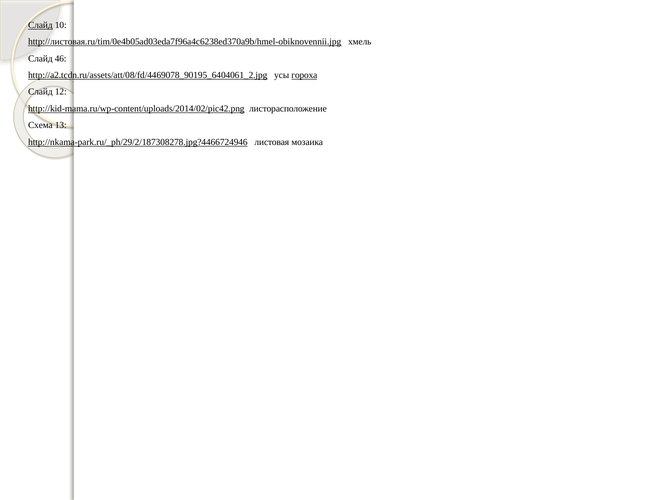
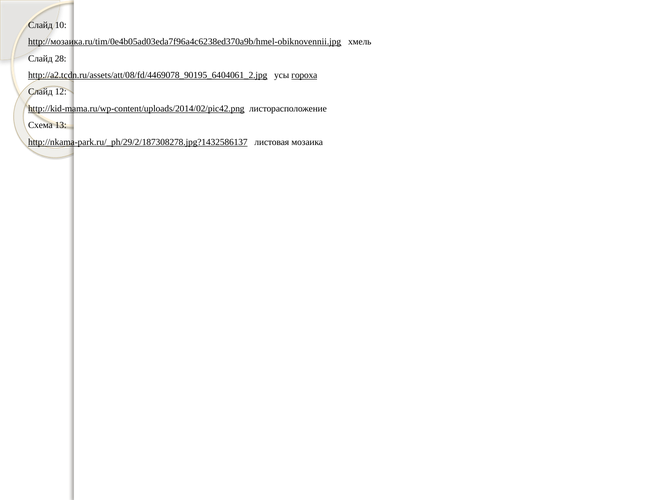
Слайд underline: present -> none (40, 25)
http://листовая.ru/tim/0e4b05ad03eda7f96a4c6238ed370a9b/hmel-obiknovennii.jpg: http://листовая.ru/tim/0e4b05ad03eda7f96a4c6238ed370a9b/hmel-obiknovennii.jpg -> http://мозаика.ru/tim/0e4b05ad03eda7f96a4c6238ed370a9b/hmel-obiknovennii.jpg (185, 42)
46: 46 -> 28 (61, 58)
http://nkama-park.ru/_ph/29/2/187308278.jpg?4466724946: http://nkama-park.ru/_ph/29/2/187308278.jpg?4466724946 -> http://nkama-park.ru/_ph/29/2/187308278.jpg?1432586137 (138, 142)
